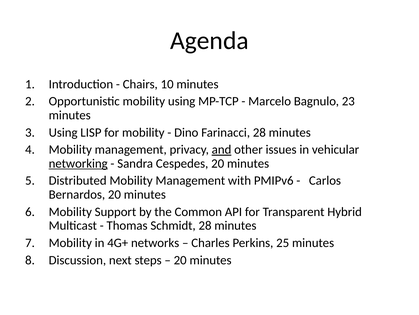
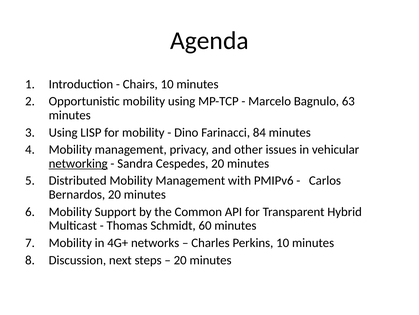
23: 23 -> 63 (348, 101)
Farinacci 28: 28 -> 84 (259, 132)
and underline: present -> none (222, 149)
Schmidt 28: 28 -> 60 (205, 225)
Perkins 25: 25 -> 10 (283, 242)
